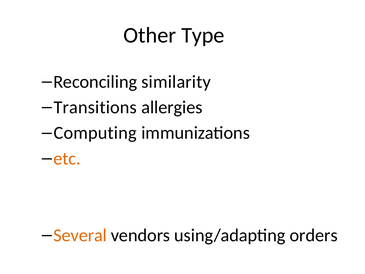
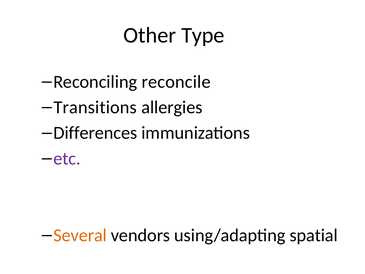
similarity: similarity -> reconcile (176, 82)
Computing: Computing -> Differences (95, 133)
etc colour: orange -> purple (67, 158)
orders: orders -> spatial (314, 235)
